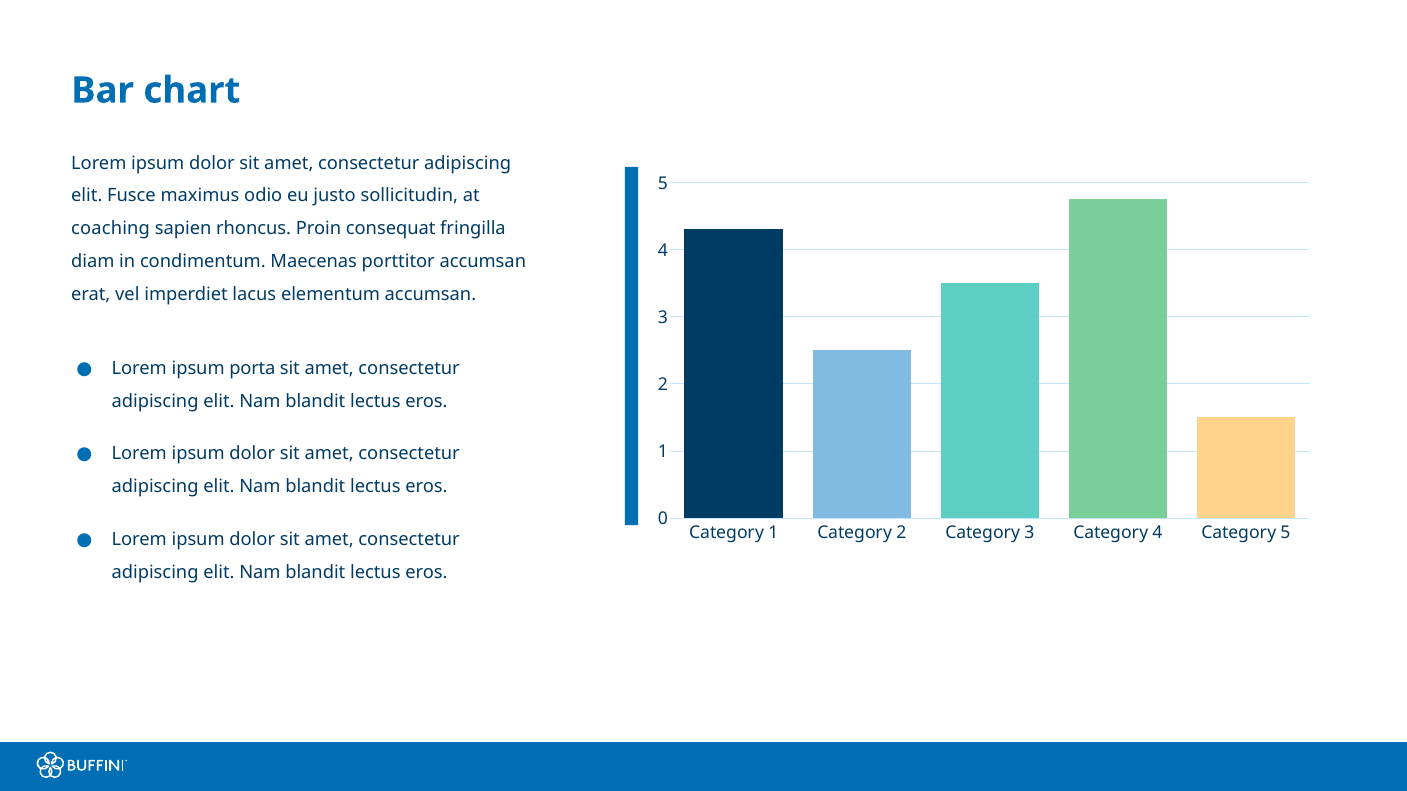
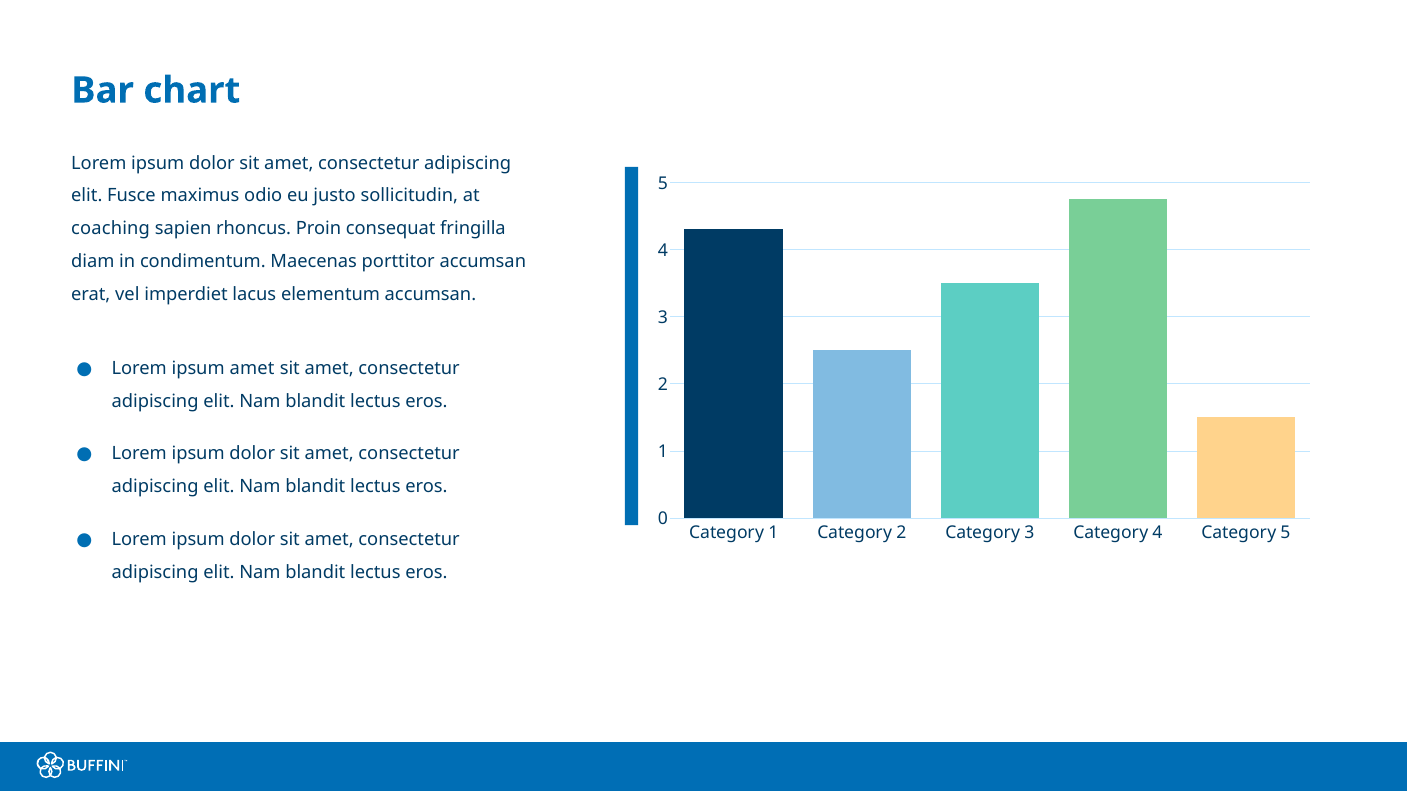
ipsum porta: porta -> amet (252, 369)
